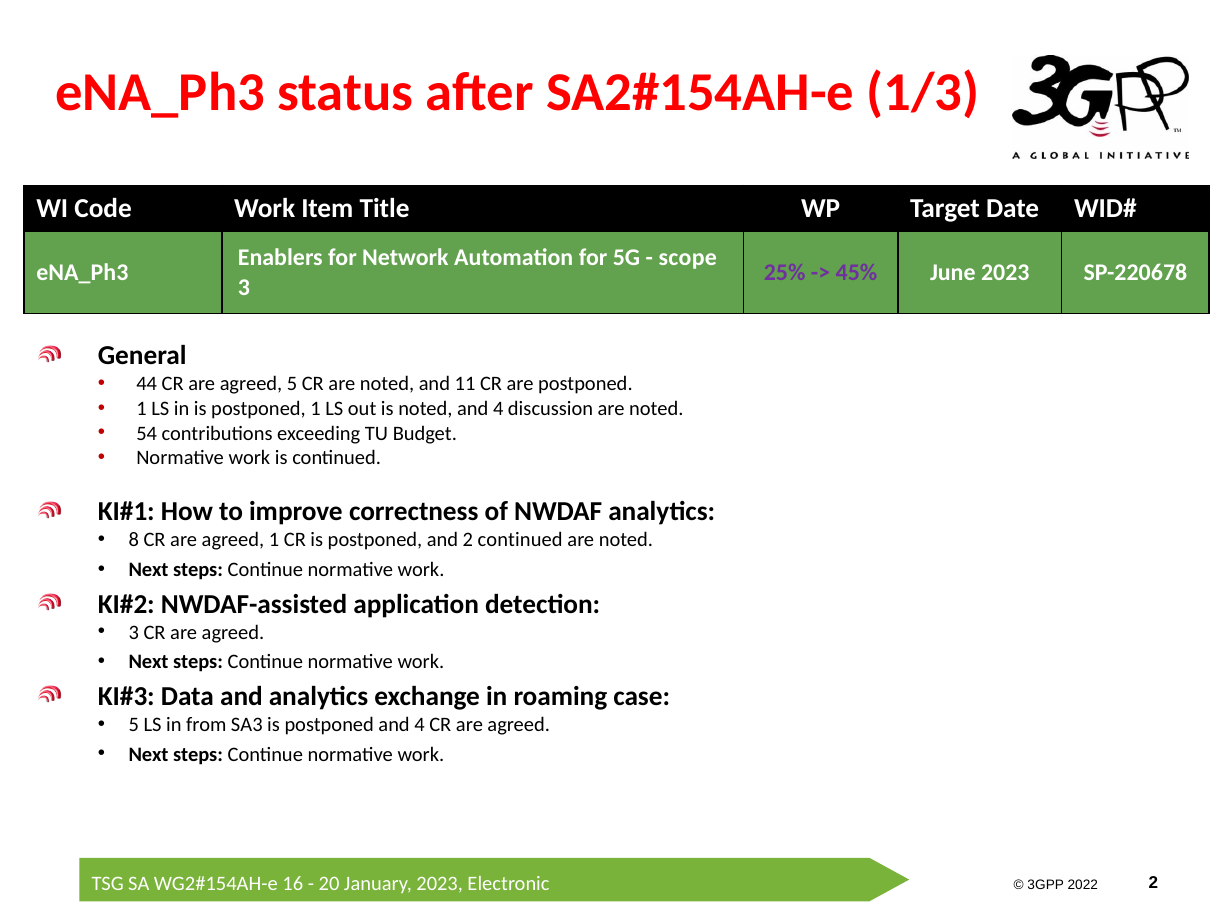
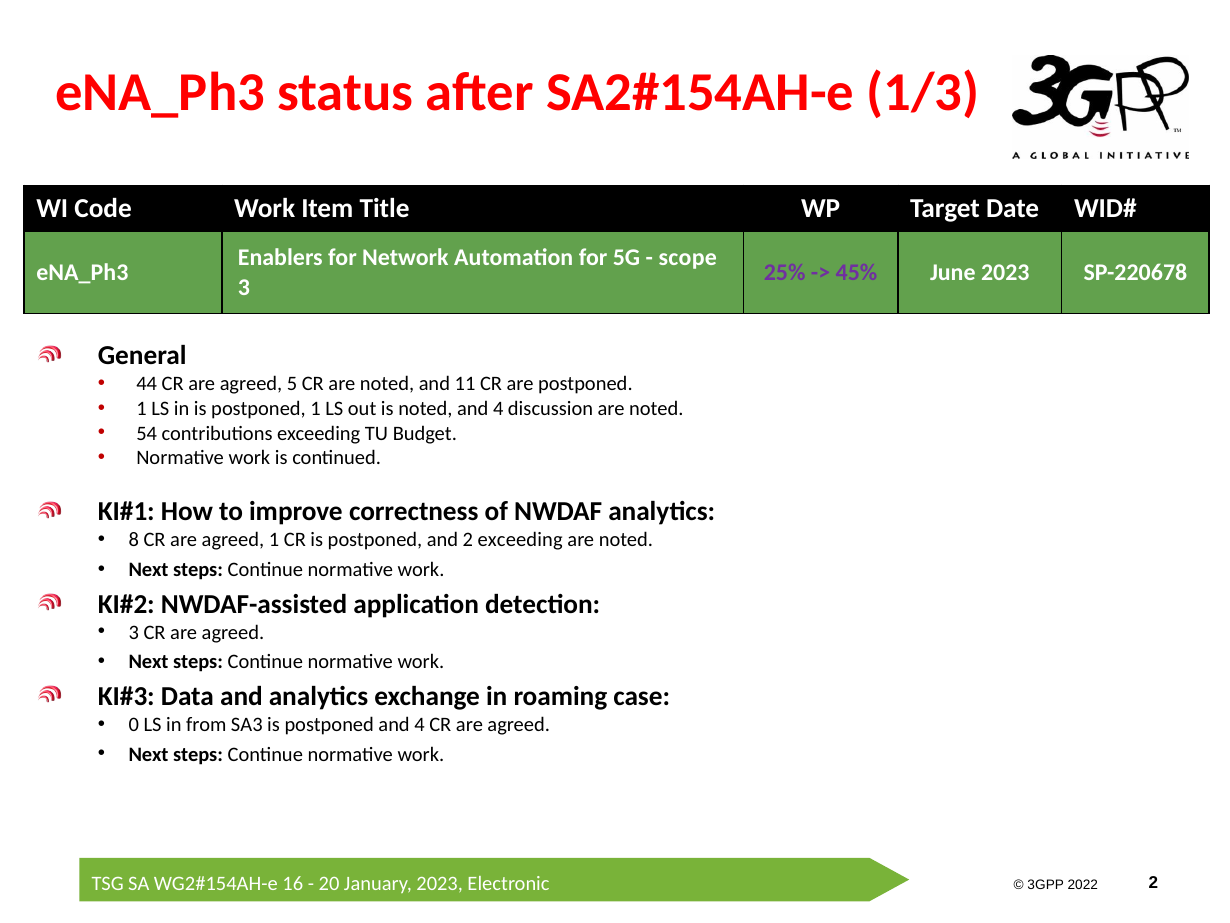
2 continued: continued -> exceeding (520, 540)
5: 5 -> 0 (134, 724)
